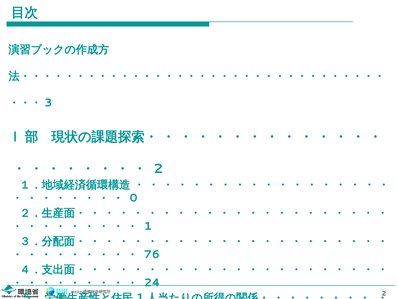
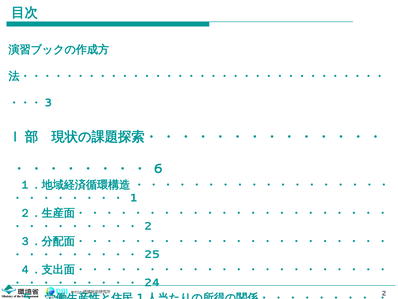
2: 2 -> 6 (158, 168)
0: 0 -> 1 (134, 198)
1: 1 -> 2 (148, 226)
76: 76 -> 25 (152, 254)
